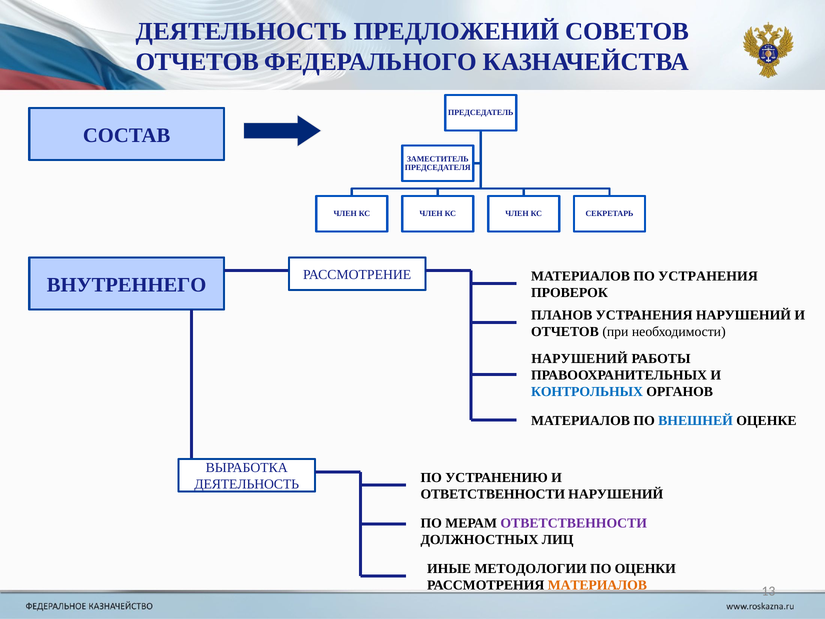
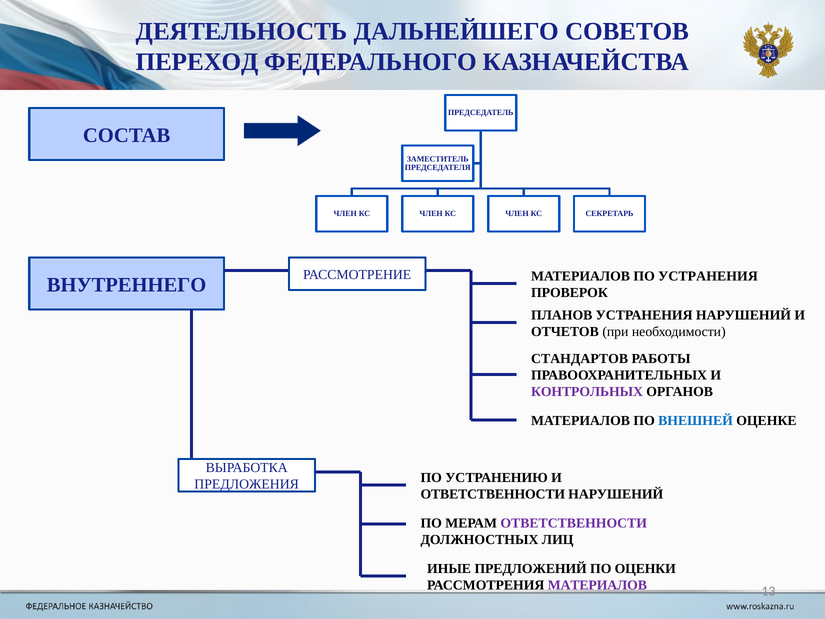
ПРЕДЛОЖЕНИЙ: ПРЕДЛОЖЕНИЙ -> ДАЛЬНЕЙШЕГО (456, 31)
ОТЧЕТОВ: ОТЧЕТОВ -> ПЕРЕХОД (197, 62)
НАРУШЕНИЙ: НАРУШЕНИЙ -> СТАНДАРТОВ (580, 359)
КОНТРОЛЬНЫХ colour: blue -> purple (587, 392)
ДЕЯТЕЛЬНОСТЬ: ДЕЯТЕЛЬНОСТЬ -> ПРЕДЛОЖЕНИЯ (247, 484)
МЕТОДОЛОГИИ: МЕТОДОЛОГИИ -> ПРЕДЛОЖЕНИЙ (531, 568)
МАТЕРИАЛОВ colour: orange -> purple (597, 585)
